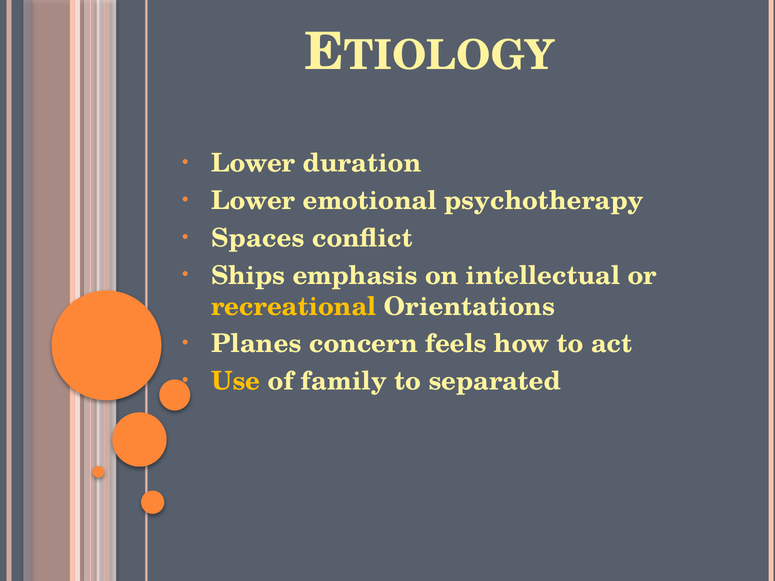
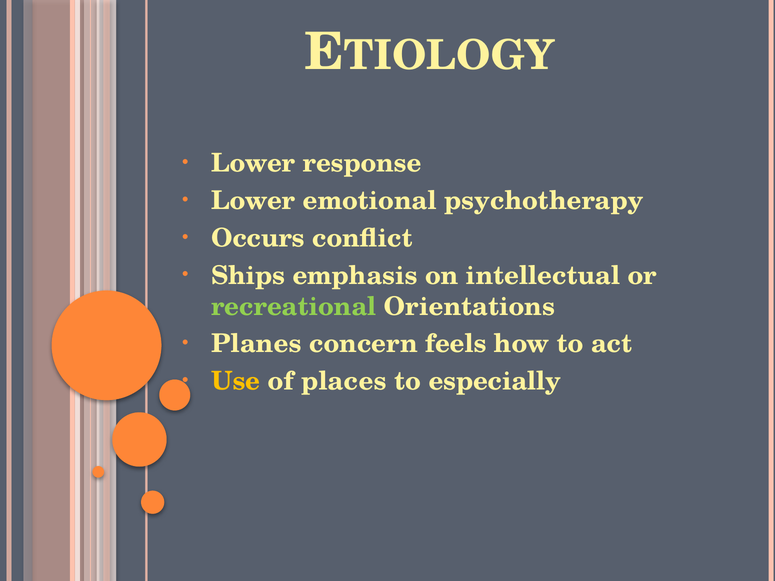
duration: duration -> response (362, 163)
Spaces: Spaces -> Occurs (258, 238)
recreational colour: yellow -> light green (294, 307)
family: family -> places (344, 382)
separated: separated -> especially (495, 382)
